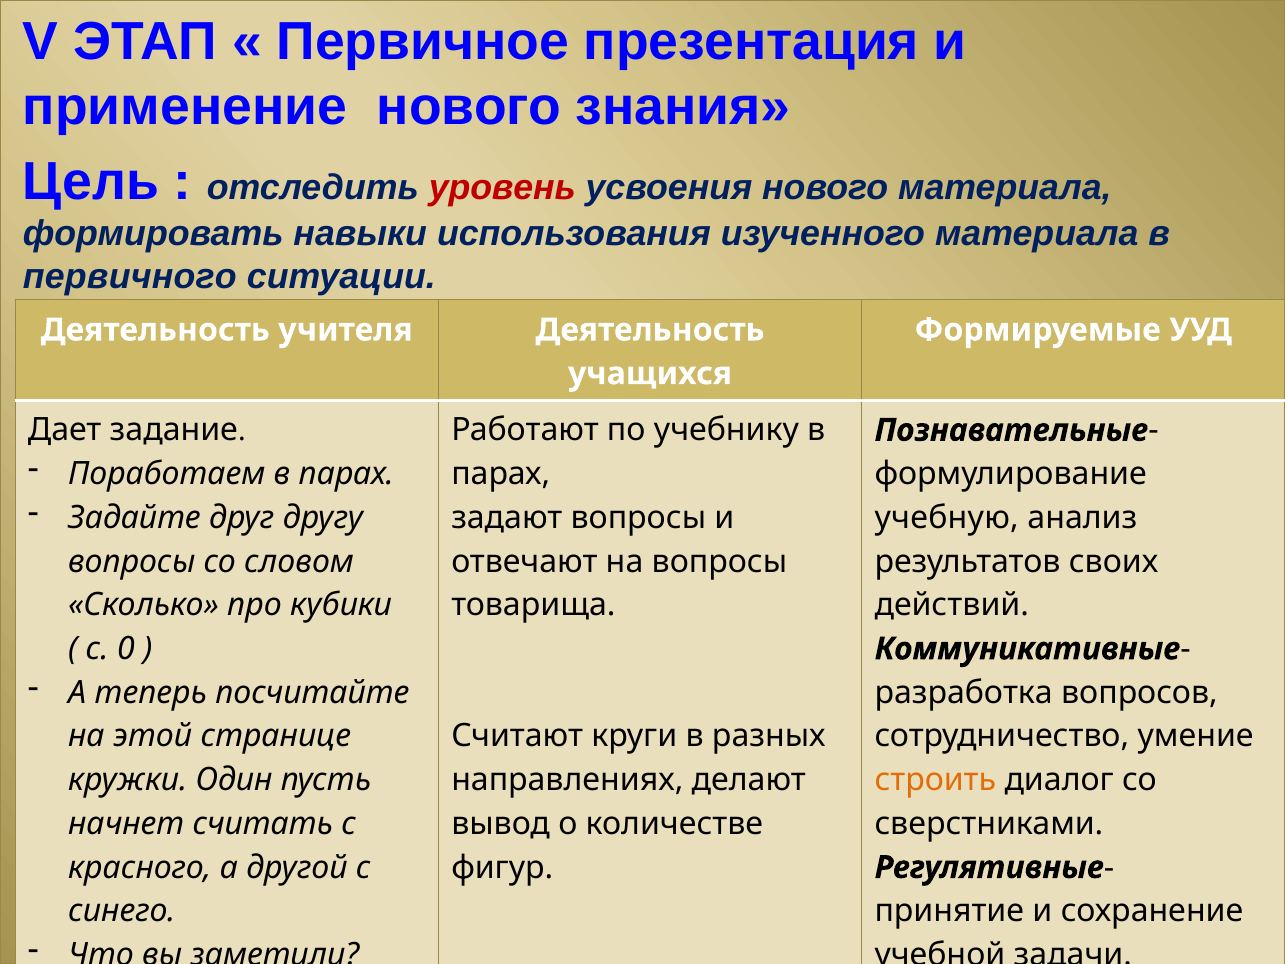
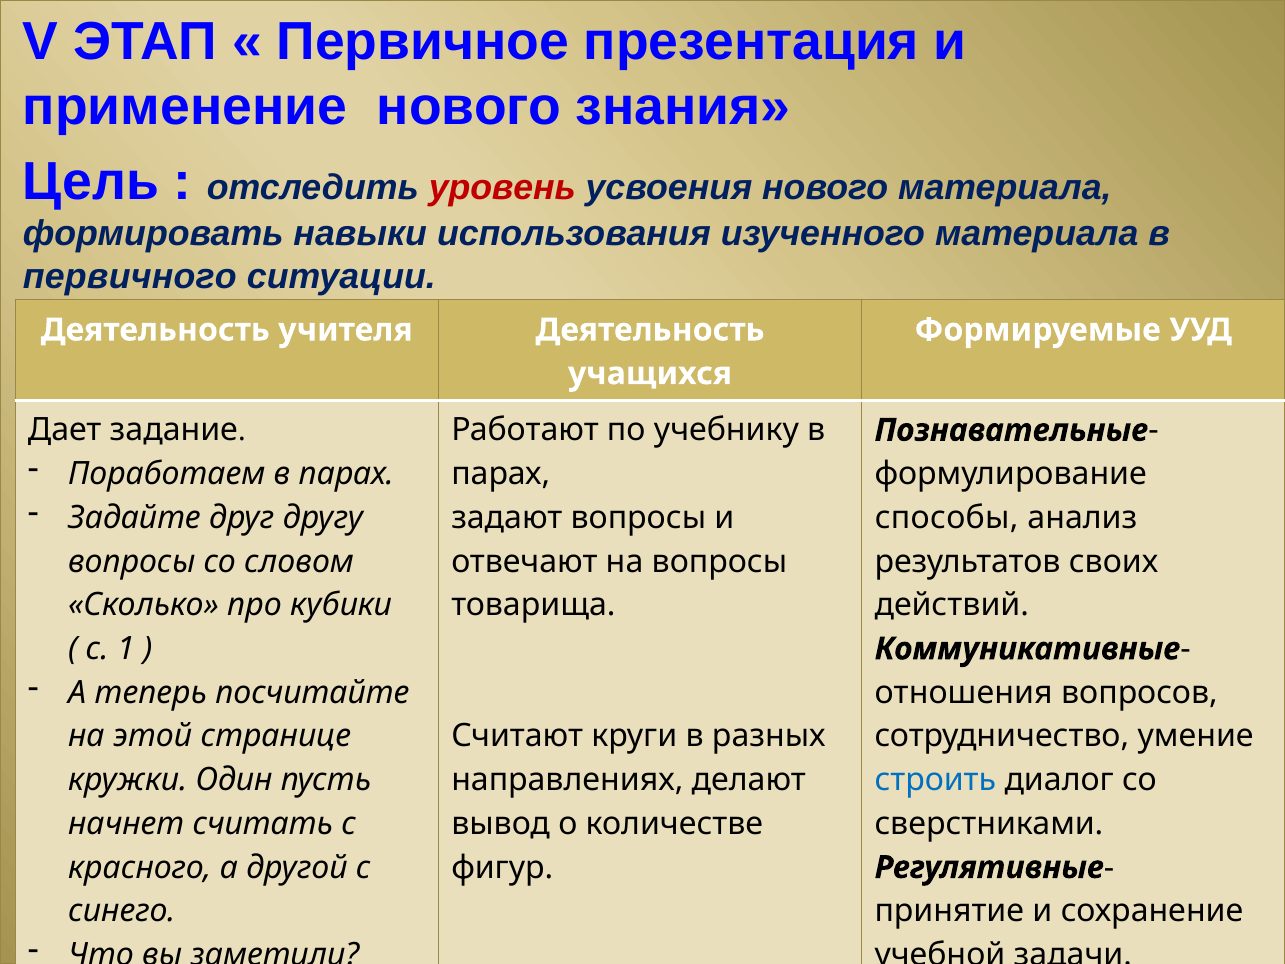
учебную: учебную -> способы (947, 518)
0: 0 -> 1 (126, 649)
разработка: разработка -> отношения (964, 692)
строить colour: orange -> blue (935, 780)
